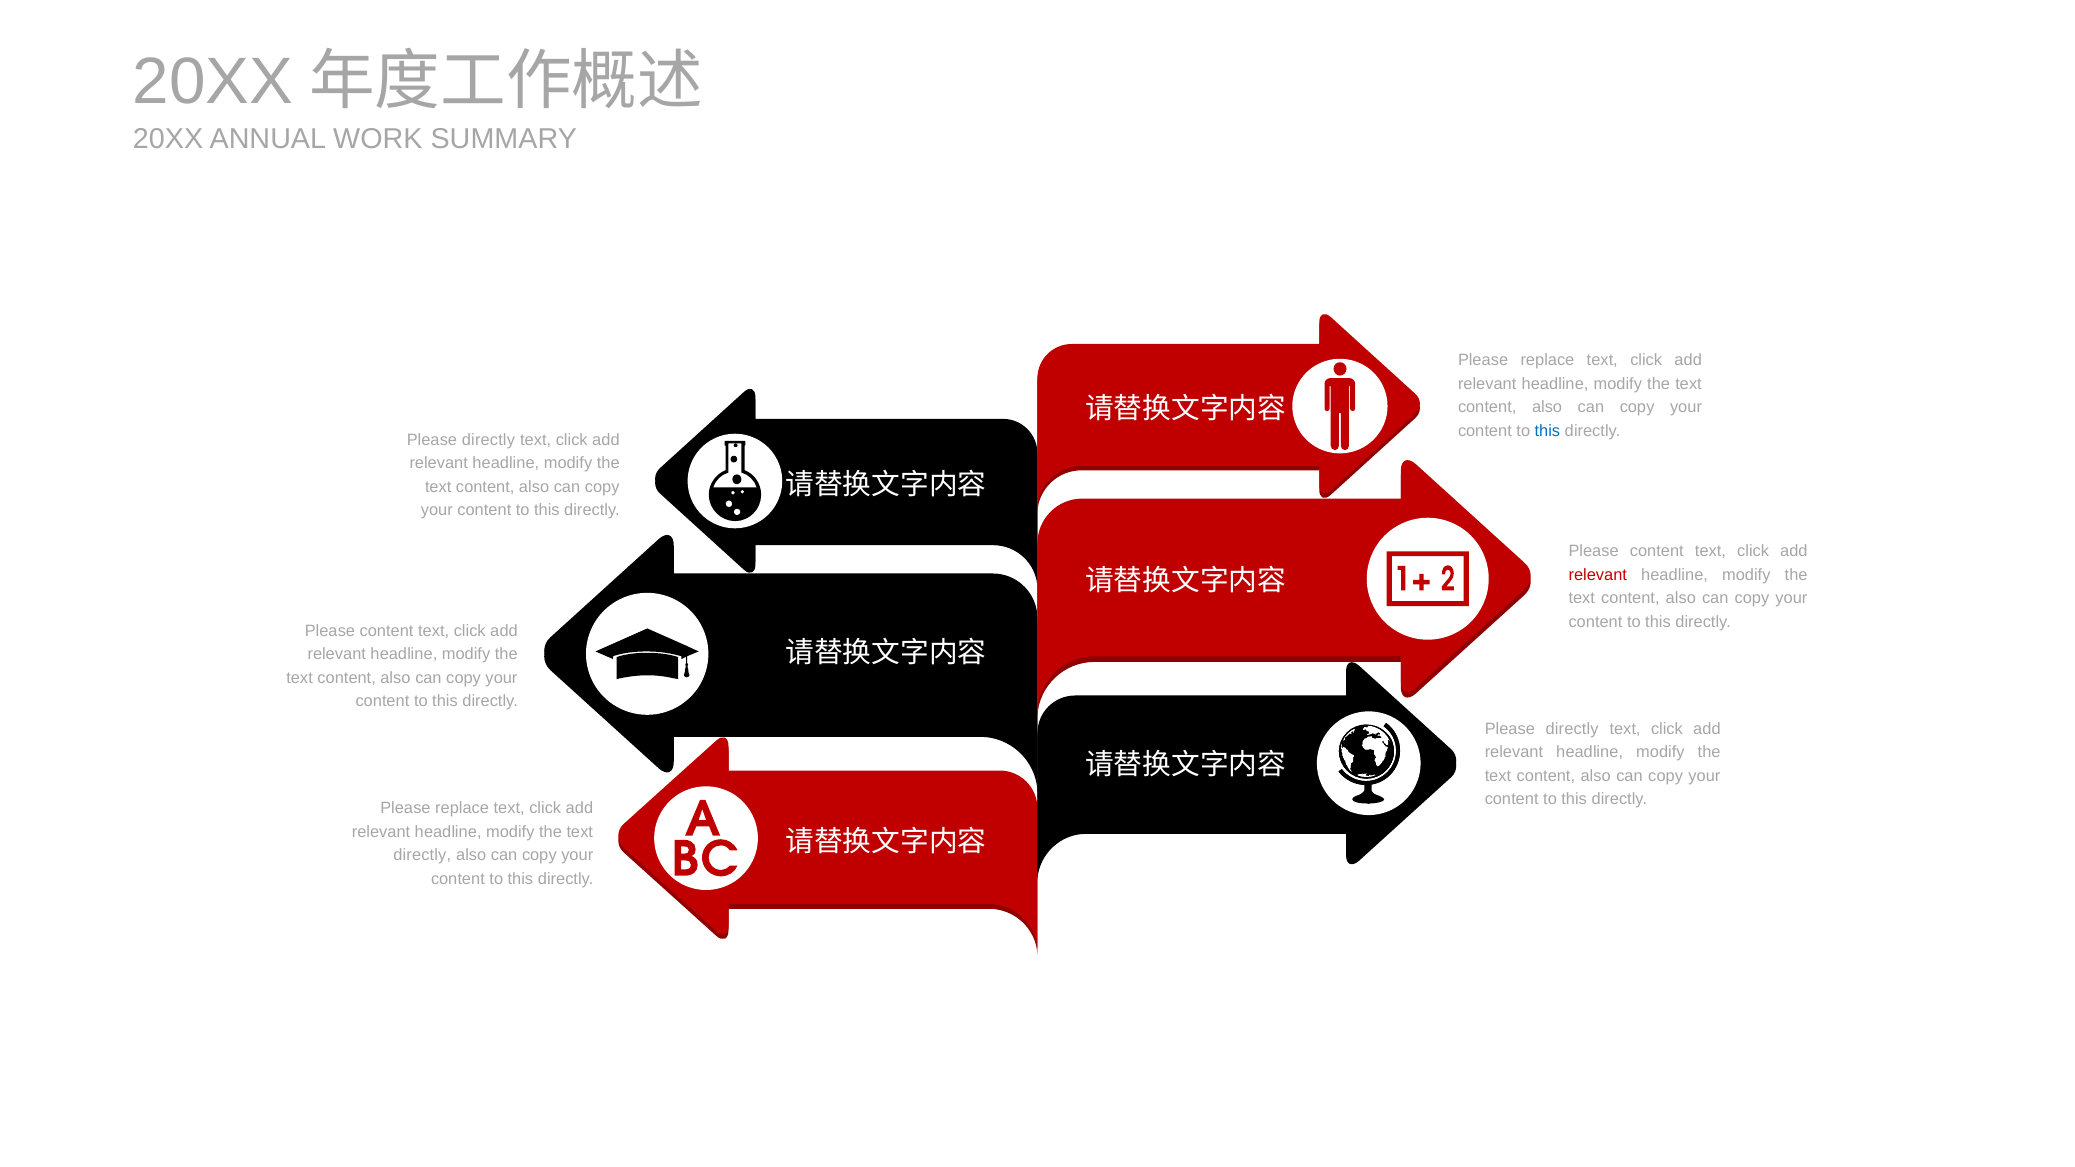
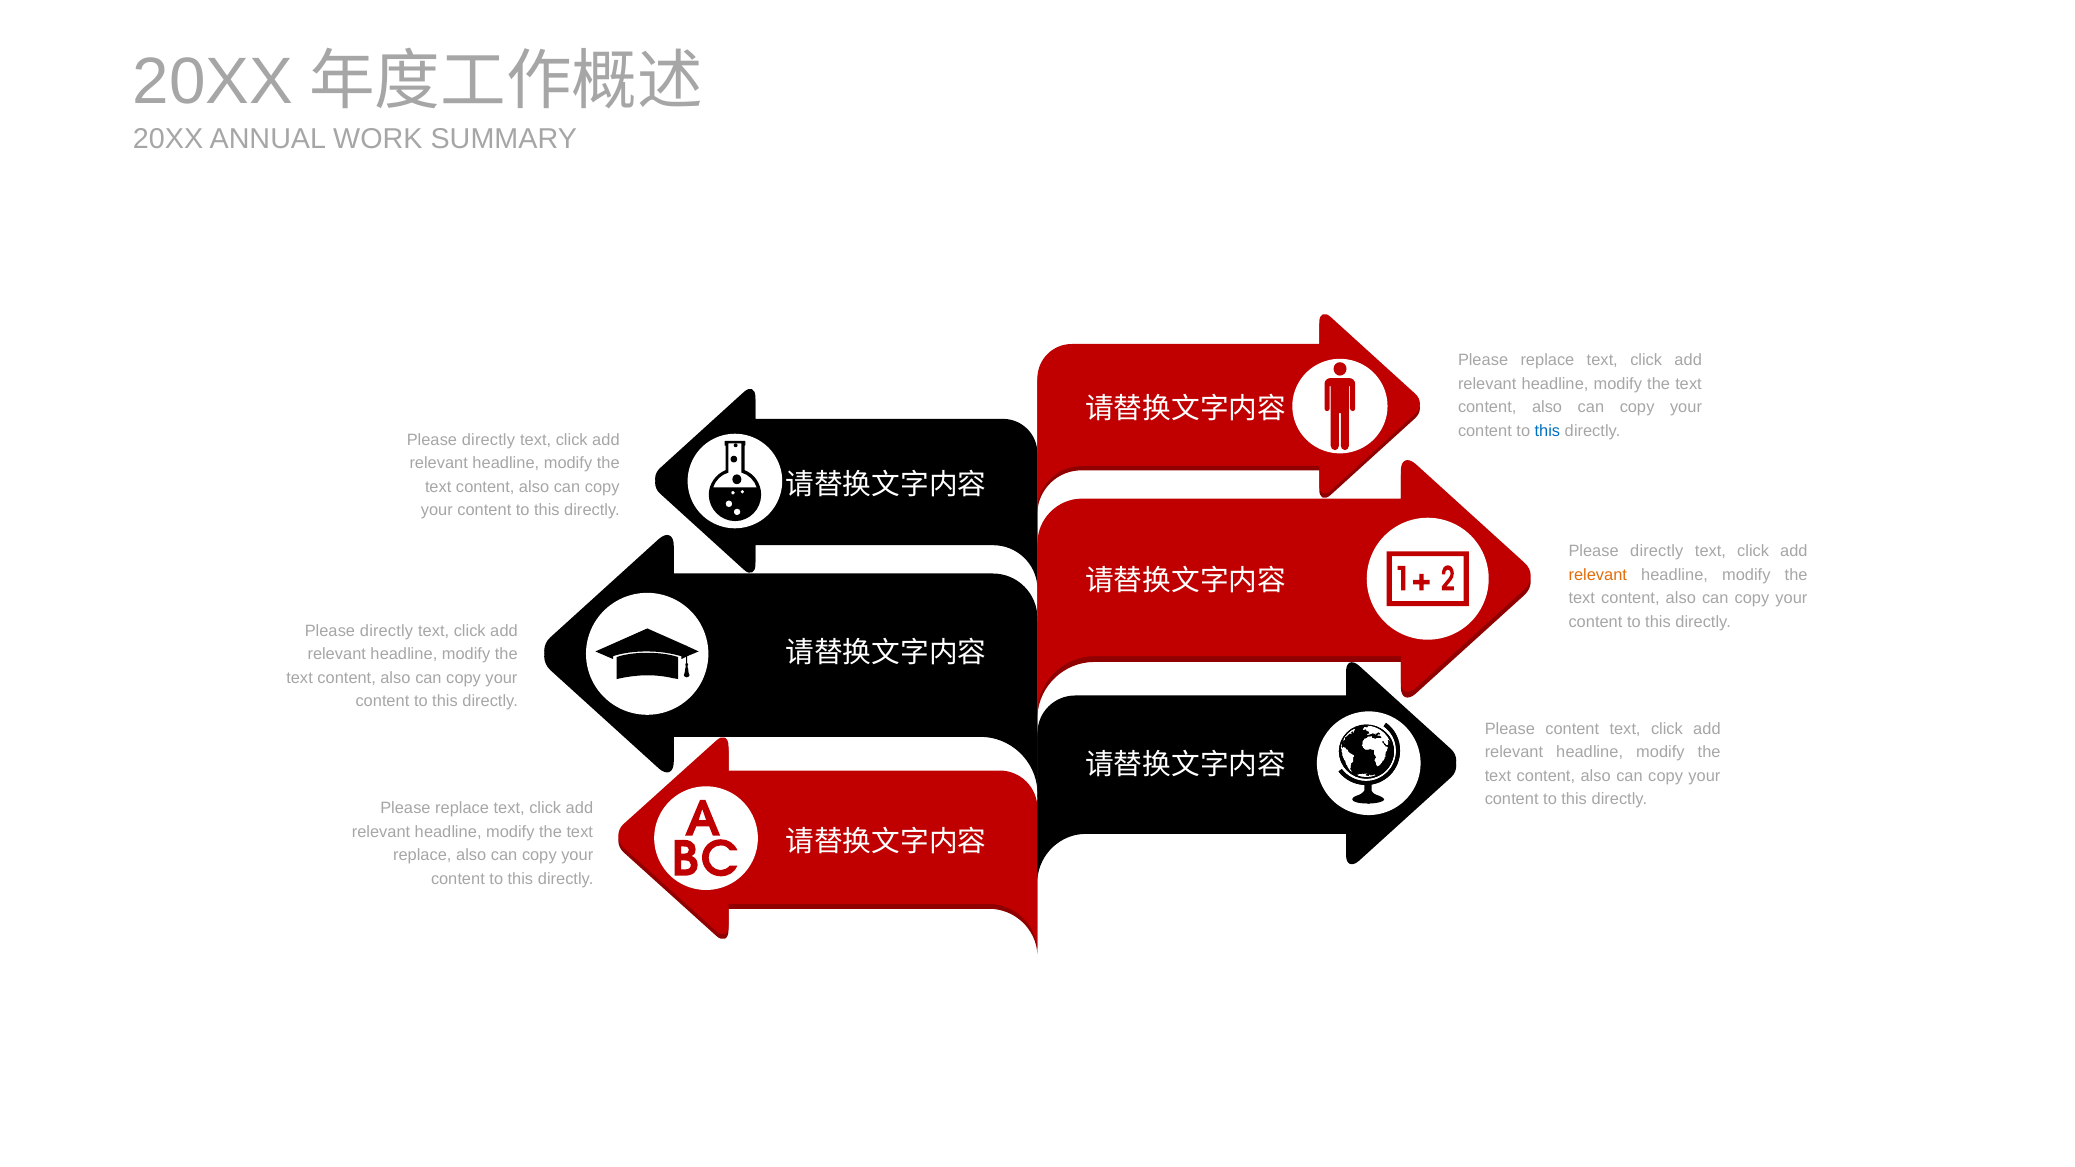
content: content -> directly (1657, 552)
relevant colour: red -> orange (1598, 575)
content: content -> directly (386, 631)
directly: directly -> content (1572, 729)
directly: directly -> replace (422, 855)
